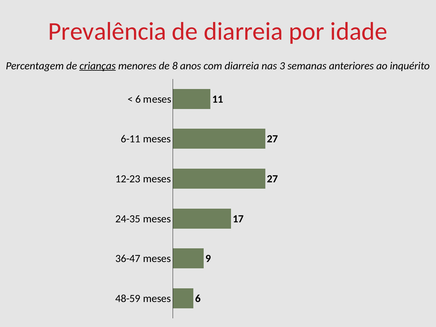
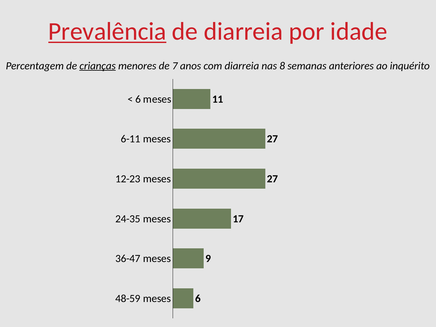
Prevalência underline: none -> present (107, 31)
8: 8 -> 7 (175, 66)
3: 3 -> 8 (282, 66)
